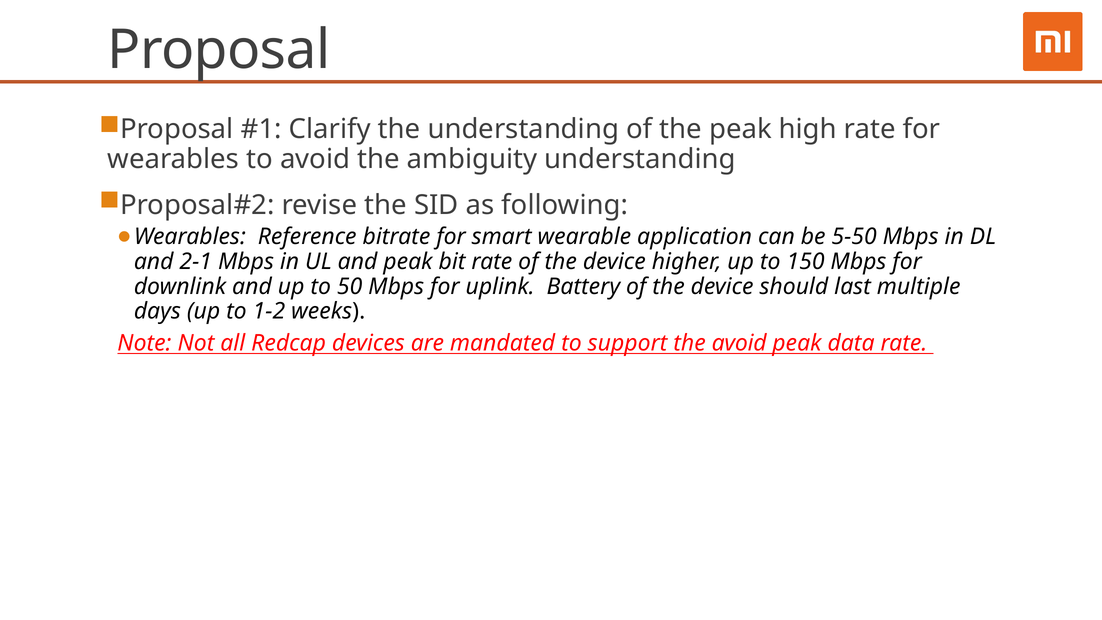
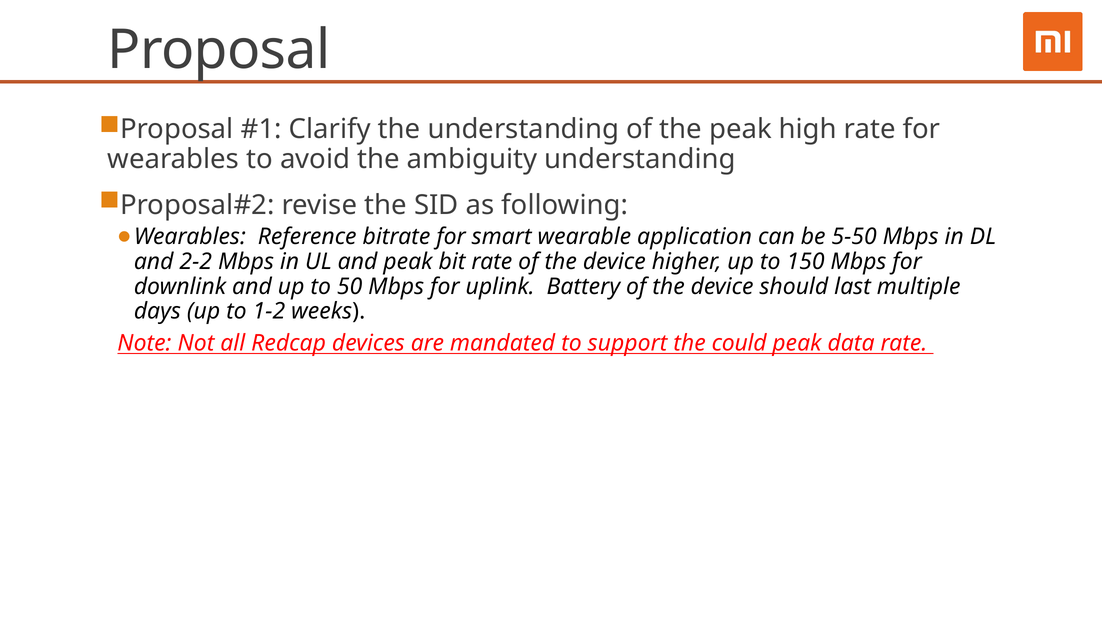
2-1: 2-1 -> 2-2 (196, 262)
the avoid: avoid -> could (739, 343)
